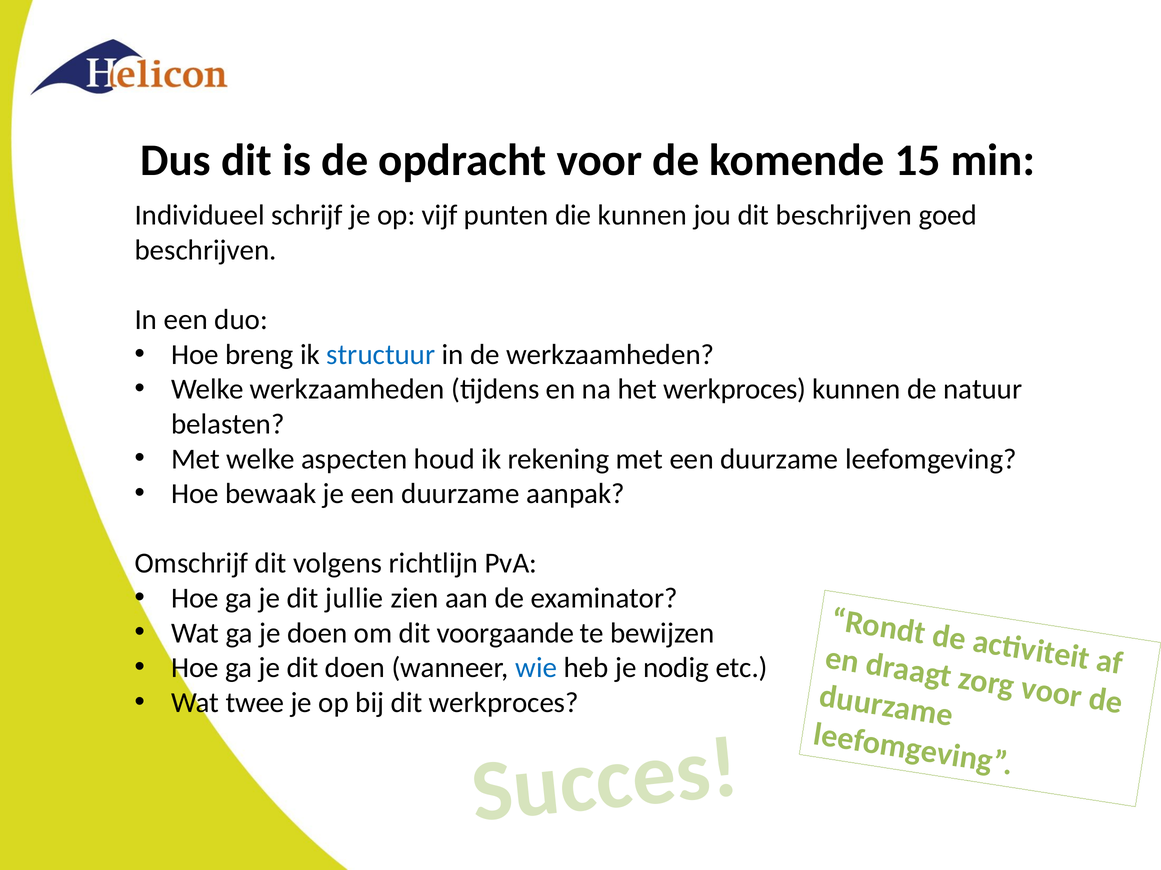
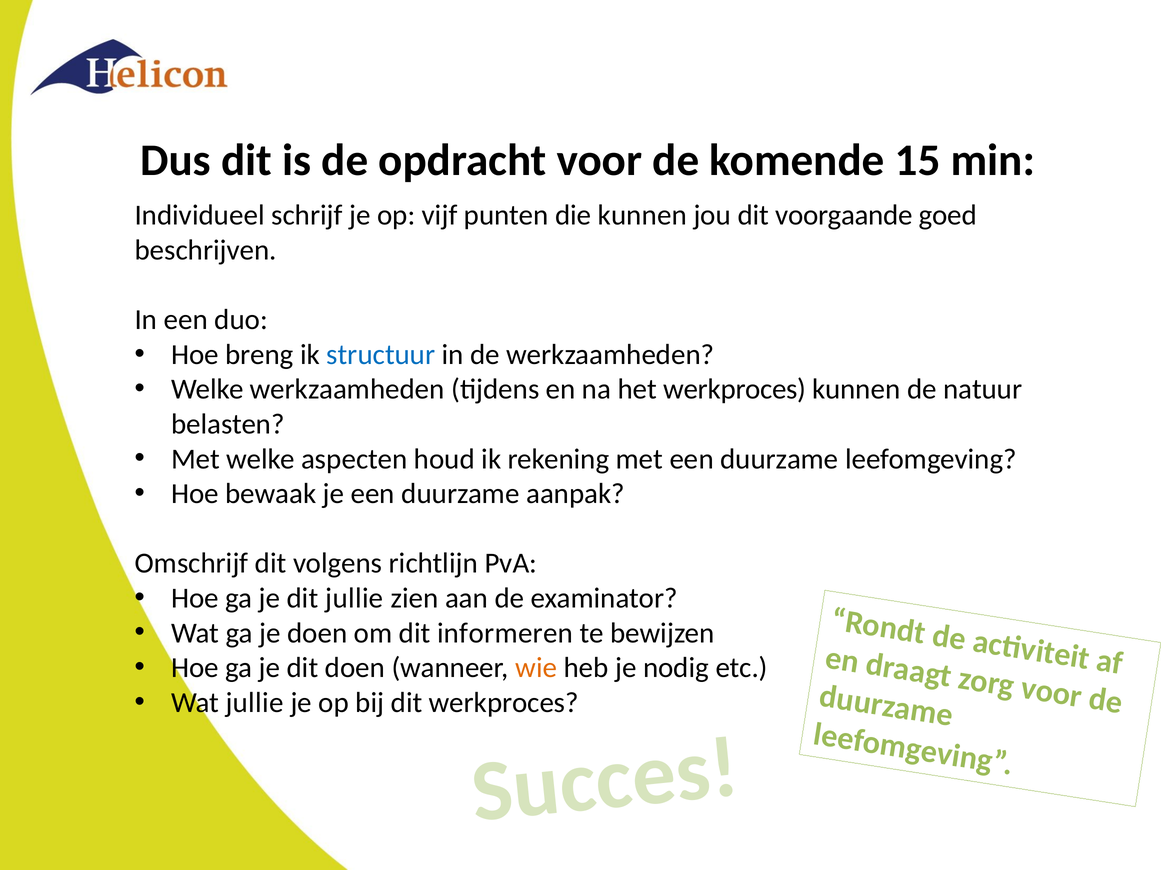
dit beschrijven: beschrijven -> voorgaande (844, 216)
voorgaande: voorgaande -> informeren (505, 633)
wie colour: blue -> orange (536, 668)
Wat twee: twee -> jullie (255, 703)
